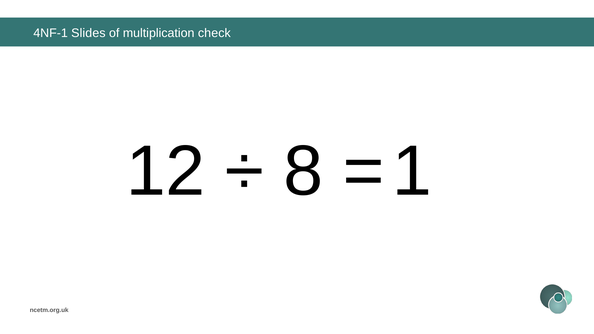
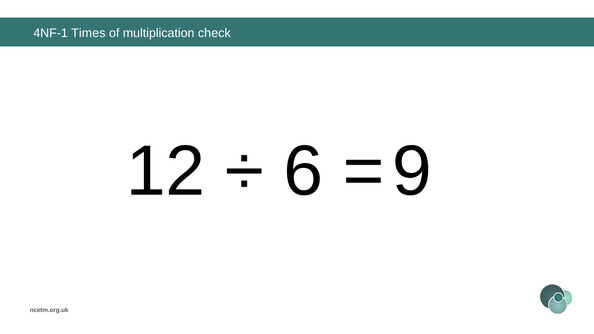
Slides: Slides -> Times (88, 33)
8: 8 -> 6 (303, 171)
1: 1 -> 9 (412, 171)
